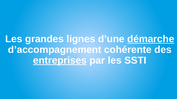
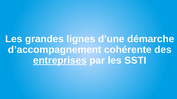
démarche underline: present -> none (151, 39)
